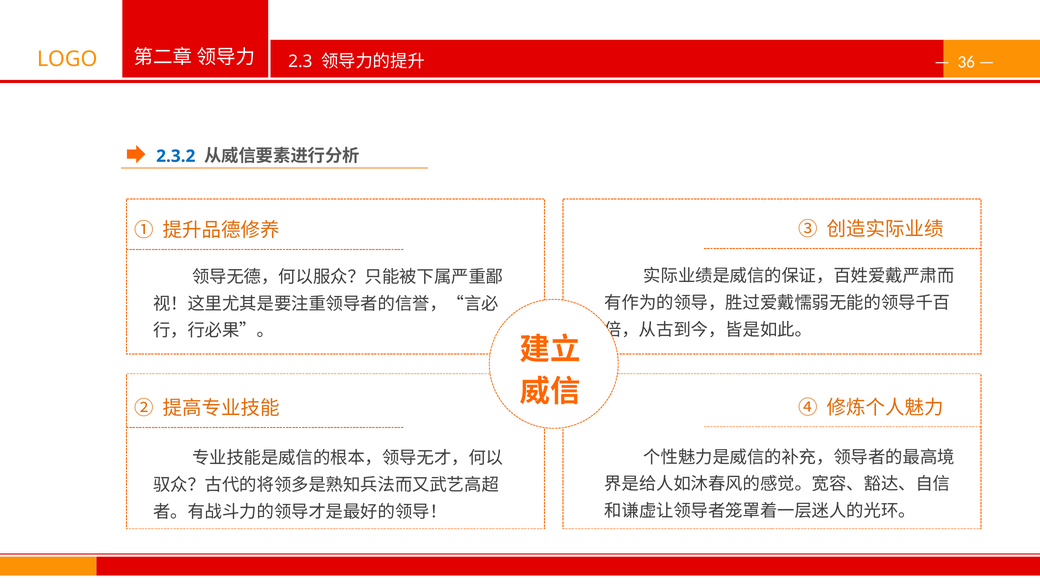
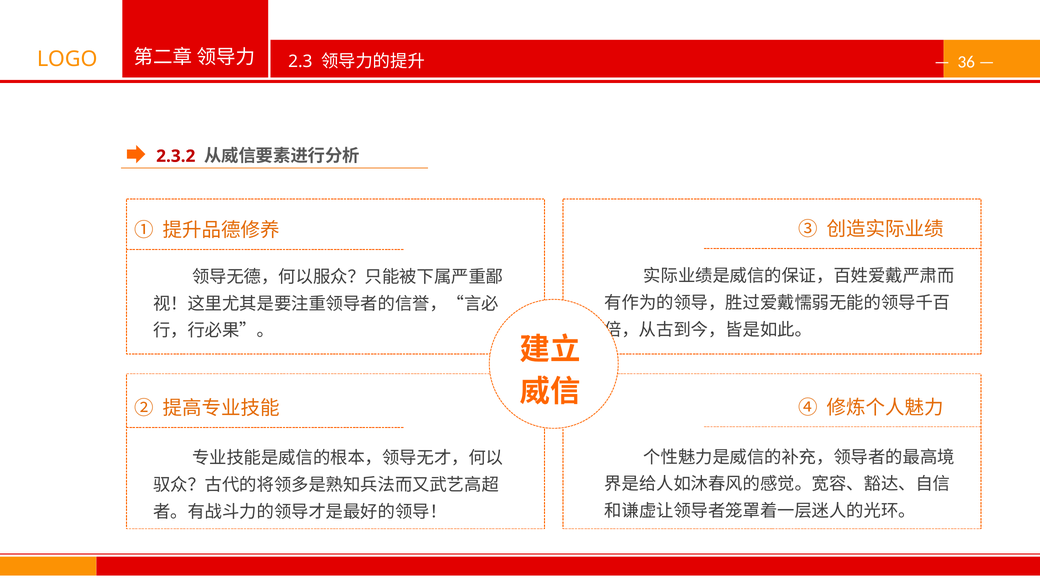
2.3.2 colour: blue -> red (176, 156)
